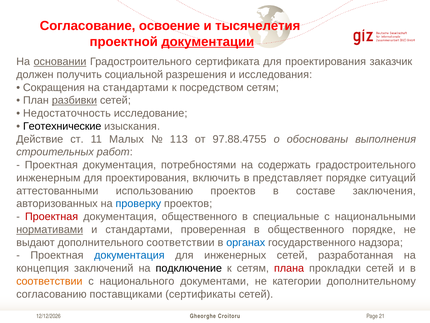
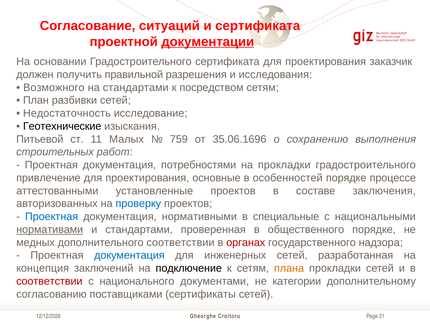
освоение: освоение -> ситуаций (169, 26)
и тысячелетия: тысячелетия -> сертификата (258, 26)
основании underline: present -> none (60, 62)
социальной: социальной -> правильной (134, 74)
Сокращения: Сокращения -> Возможного (54, 87)
разбивки underline: present -> none (74, 100)
Действие: Действие -> Питьевой (40, 139)
113: 113 -> 759 (179, 139)
97.88.4755: 97.88.4755 -> 35.06.1696 (240, 139)
обоснованы: обоснованы -> сохранению (317, 139)
на содержать: содержать -> прокладки (284, 165)
инженерным: инженерным -> привлечение (48, 178)
включить: включить -> основные (217, 178)
представляет: представляет -> особенностей (288, 178)
ситуаций: ситуаций -> процессе (393, 178)
использованию: использованию -> установленные (154, 191)
Проектная colour: red -> blue (52, 216)
документация общественного: общественного -> нормативными (199, 216)
выдают: выдают -> медных (36, 242)
органах colour: blue -> red (246, 242)
плана colour: red -> orange (289, 268)
соответствии colour: orange -> red (49, 281)
